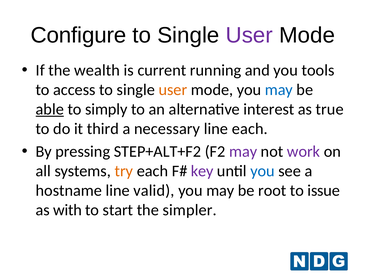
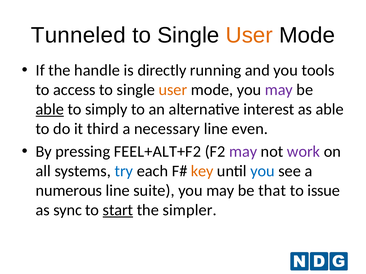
Configure: Configure -> Tunneled (78, 35)
User colour: purple -> orange (249, 35)
wealth: wealth -> handle (97, 70)
current: current -> directly (162, 70)
may colour: blue -> purple (279, 90)
as true: true -> able (330, 110)
line each: each -> even (250, 129)
STEP+ALT+F2: STEP+ALT+F2 -> FEEL+ALT+F2 (157, 152)
try colour: orange -> blue (124, 171)
key colour: purple -> orange (202, 171)
hostname: hostname -> numerous (69, 191)
valid: valid -> suite (154, 191)
root: root -> that (272, 191)
with: with -> sync (68, 210)
start underline: none -> present (118, 210)
